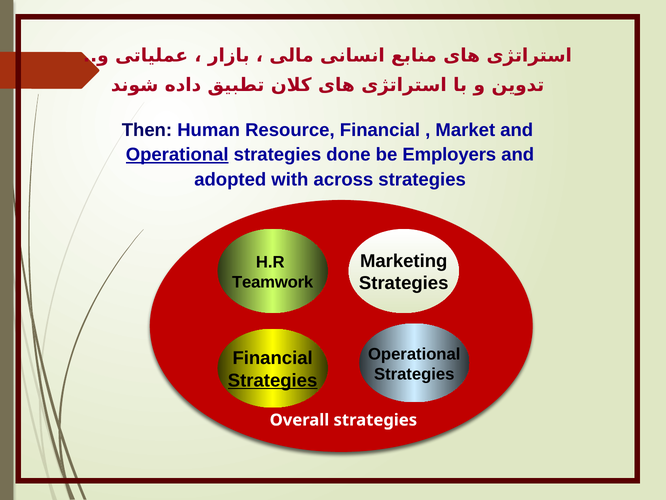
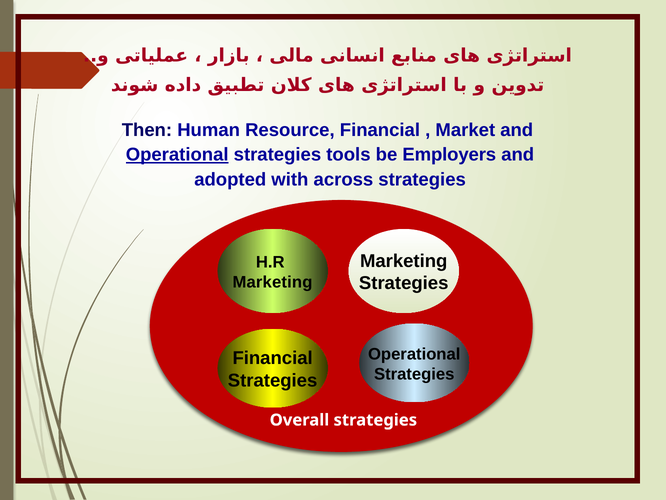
done: done -> tools (348, 155)
Teamwork: Teamwork -> Marketing (272, 282)
Strategies underline: present -> none (273, 380)
